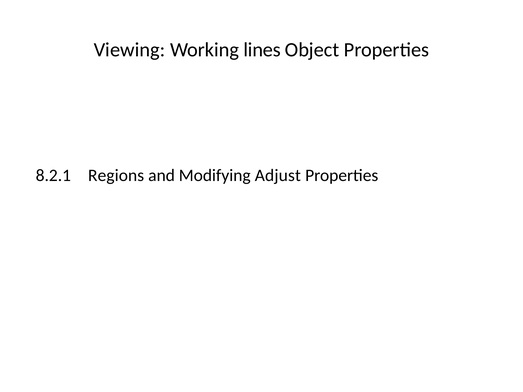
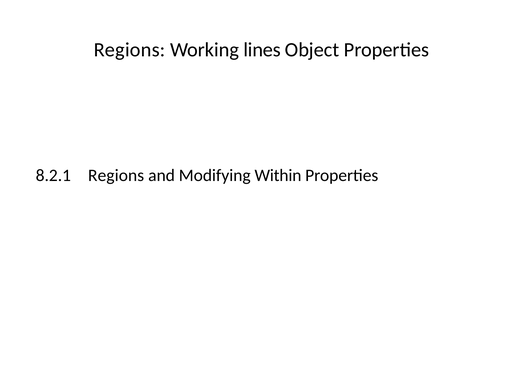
Viewing: Viewing -> Regions (129, 50)
Adjust: Adjust -> Within (278, 176)
